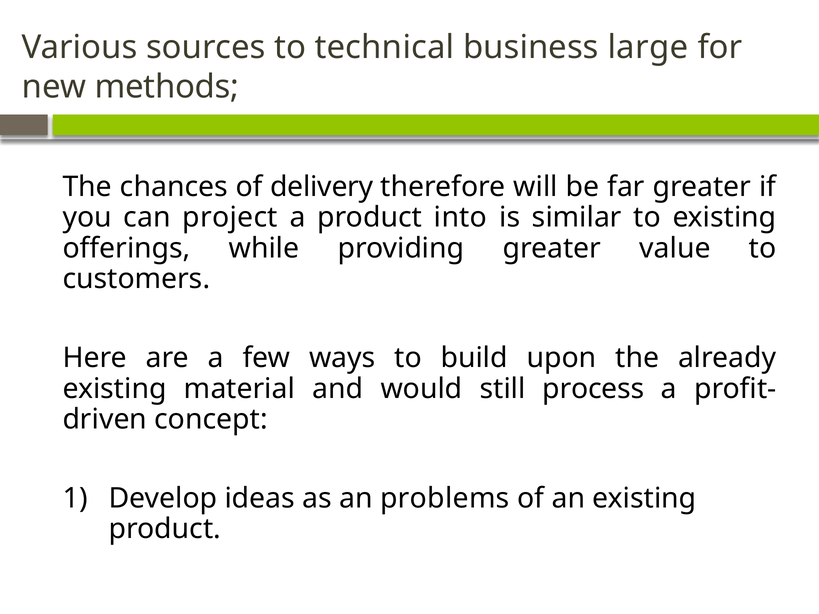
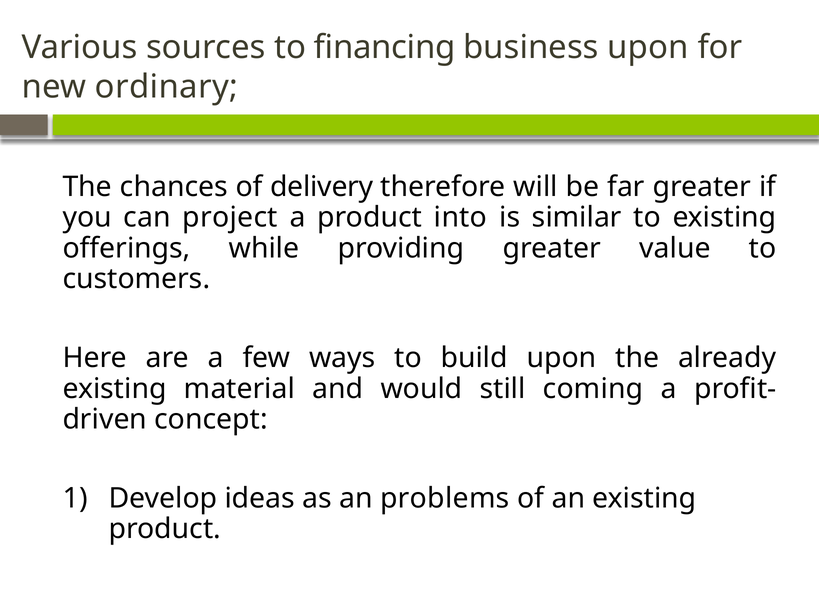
technical: technical -> financing (385, 47)
business large: large -> upon (648, 47)
methods: methods -> ordinary (167, 87)
process: process -> coming (593, 389)
